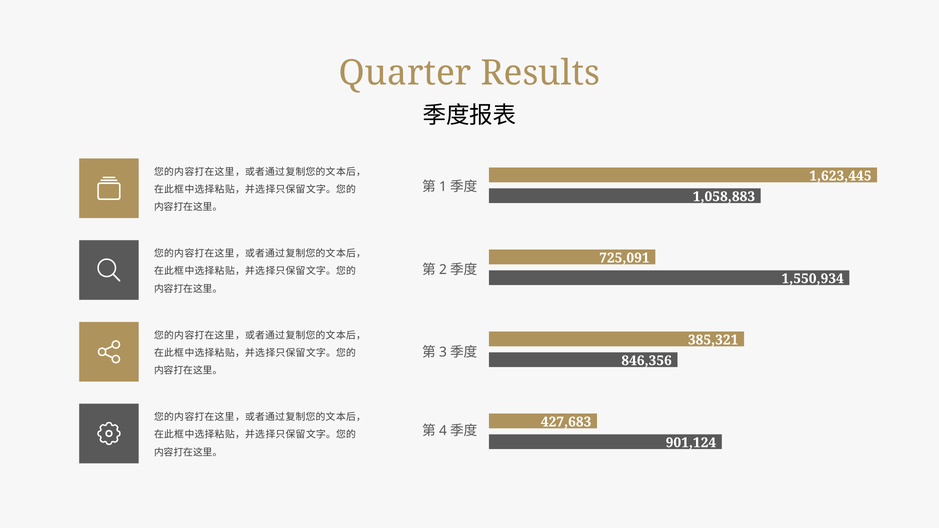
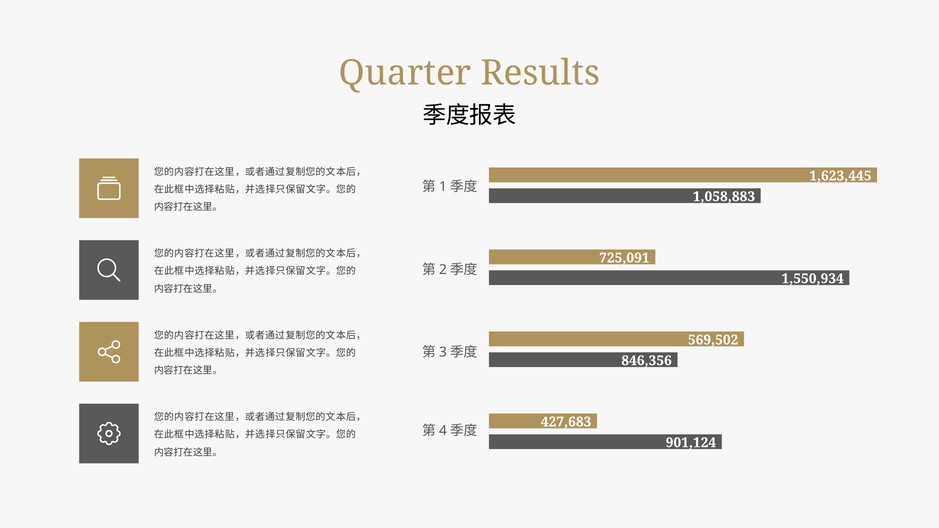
385,321: 385,321 -> 569,502 (713, 340)
